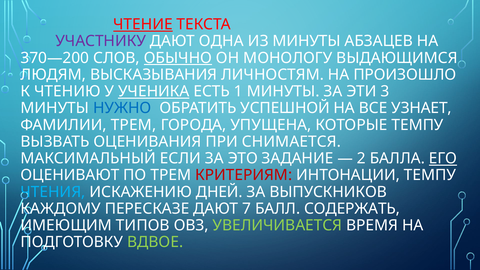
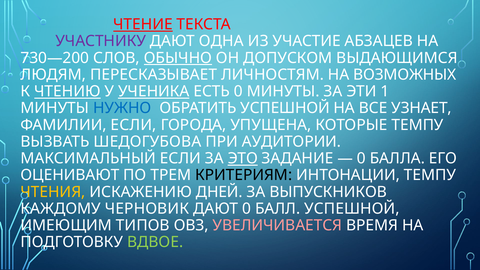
ИЗ МИНУТЫ: МИНУТЫ -> УЧАСТИЕ (307, 41)
370—200: 370—200 -> 730—200 (55, 58)
МОНОЛОГУ: МОНОЛОГУ -> ДОПУСКОМ (288, 58)
ВЫСКАЗЫВАНИЯ: ВЫСКАЗЫВАНИЯ -> ПЕРЕСКАЗЫВАЕТ (154, 75)
ПРОИЗОШЛО: ПРОИЗОШЛО -> ВОЗМОЖНЫХ (405, 75)
ЧТЕНИЮ underline: none -> present (67, 91)
ЕСТЬ 1: 1 -> 0 (238, 91)
3: 3 -> 1 (385, 91)
ФАМИЛИИ ТРЕМ: ТРЕМ -> ЕСЛИ (134, 125)
ОЦЕНИВАНИЯ: ОЦЕНИВАНИЯ -> ШЕДОГУБОВА (147, 142)
СНИМАЕТСЯ: СНИМАЕТСЯ -> АУДИТОРИИ (292, 142)
ЭТО underline: none -> present (243, 158)
2: 2 -> 0 (361, 158)
ЕГО underline: present -> none (443, 158)
КРИТЕРИЯМ colour: red -> black (244, 175)
ЧТЕНИЯ colour: light blue -> yellow (53, 192)
ПЕРЕСКАЗЕ: ПЕРЕСКАЗЕ -> ЧЕРНОВИК (147, 209)
ДАЮТ 7: 7 -> 0 (247, 209)
БАЛЛ СОДЕРЖАТЬ: СОДЕРЖАТЬ -> УСПЕШНОЙ (352, 209)
УВЕЛИЧИВАЕТСЯ colour: light green -> pink (277, 225)
